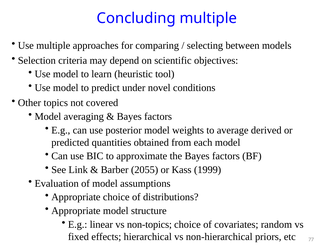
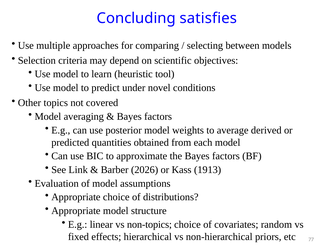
Concluding multiple: multiple -> satisfies (208, 18)
2055: 2055 -> 2026 (145, 169)
1999: 1999 -> 1913 (208, 169)
